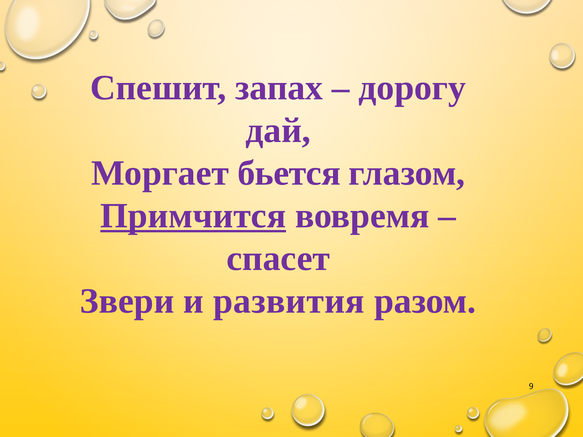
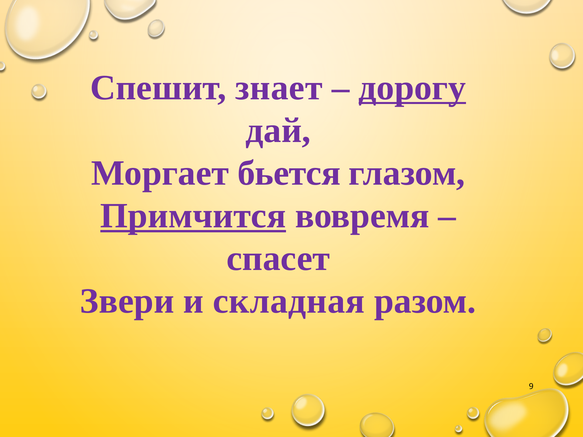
запах: запах -> знает (279, 88)
дорогу underline: none -> present (412, 88)
развития: развития -> складная (289, 301)
